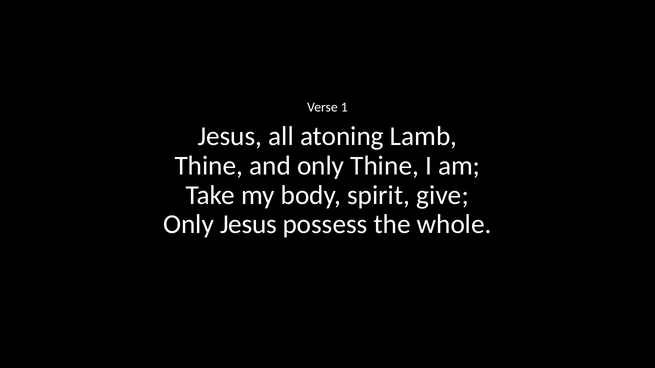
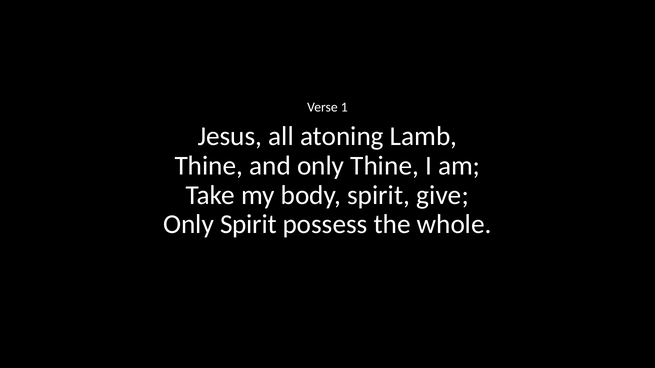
Only Jesus: Jesus -> Spirit (248, 225)
